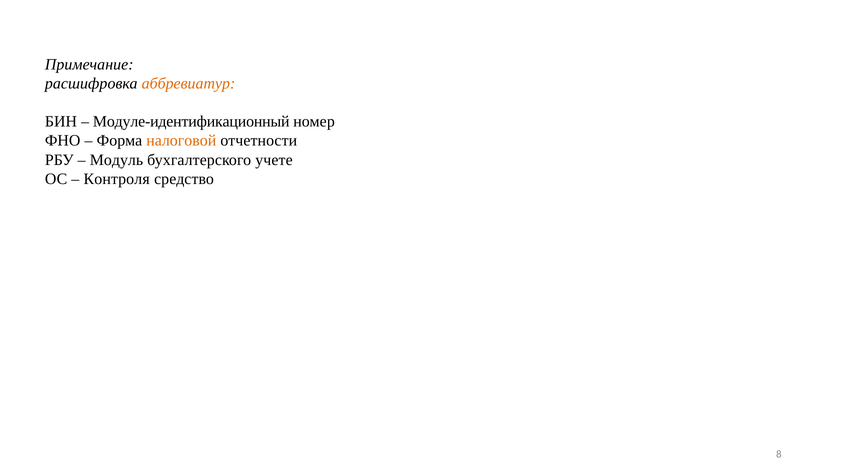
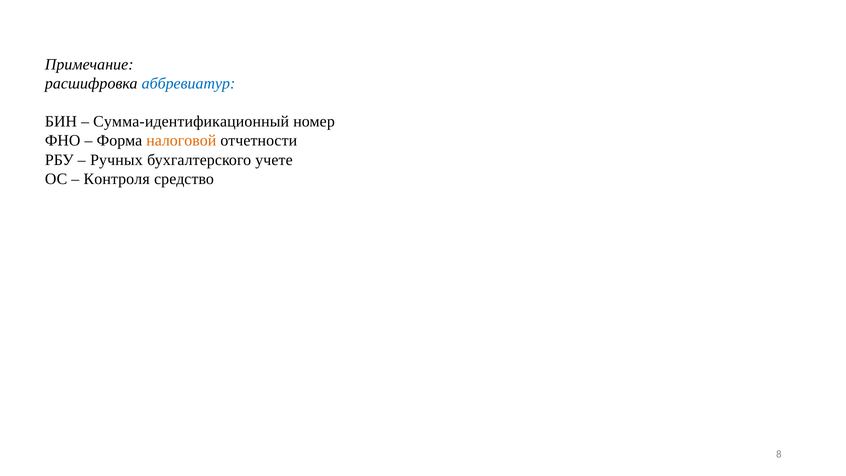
аббревиатур colour: orange -> blue (189, 84)
Модуле-идентификационный: Модуле-идентификационный -> Сумма-идентификационный (191, 122)
Модуль: Модуль -> Ручных (116, 160)
